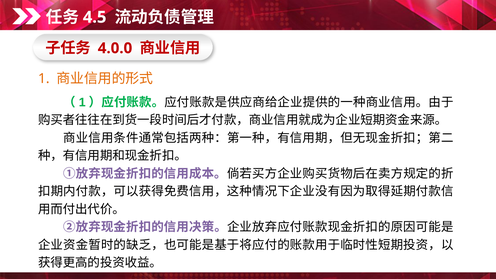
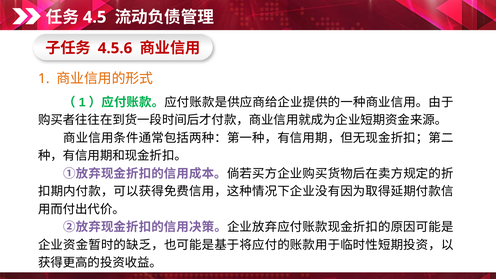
4.0.0: 4.0.0 -> 4.5.6 (115, 48)
